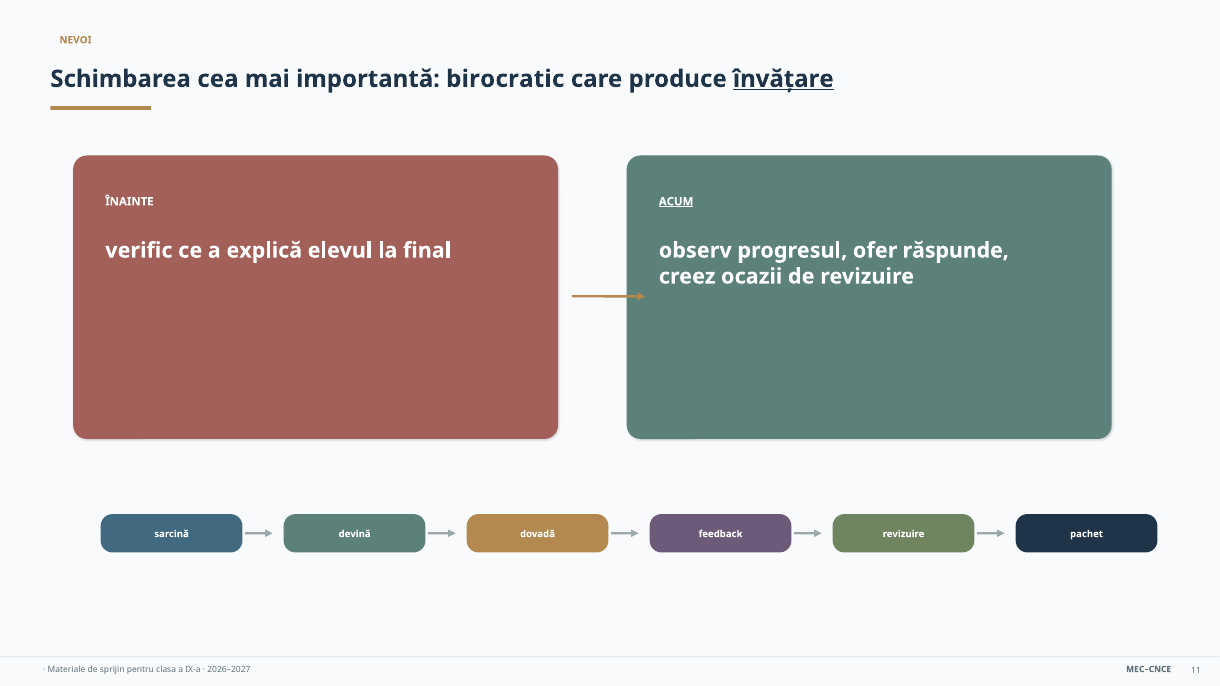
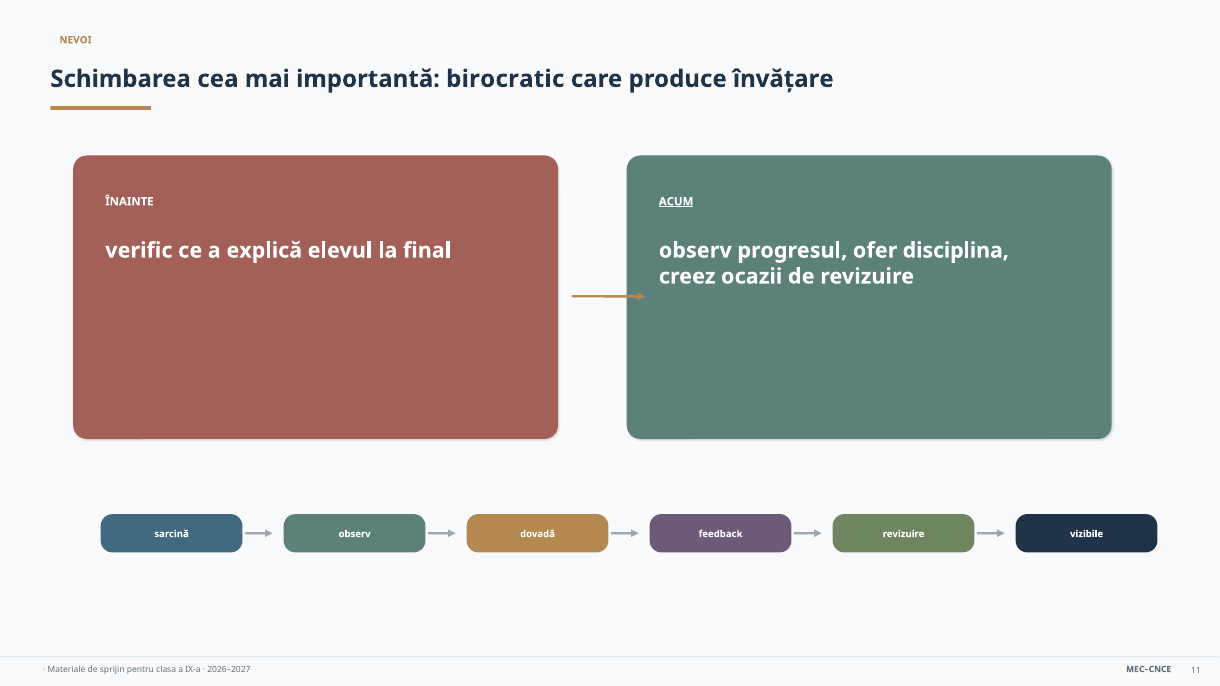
învățare underline: present -> none (783, 79)
răspunde: răspunde -> disciplina (956, 251)
sarcină devină: devină -> observ (355, 534)
pachet: pachet -> vizibile (1087, 534)
